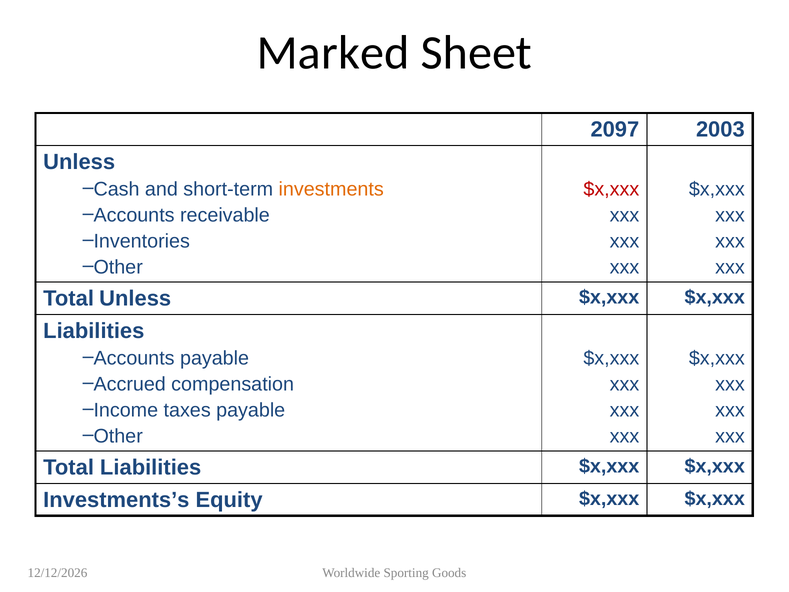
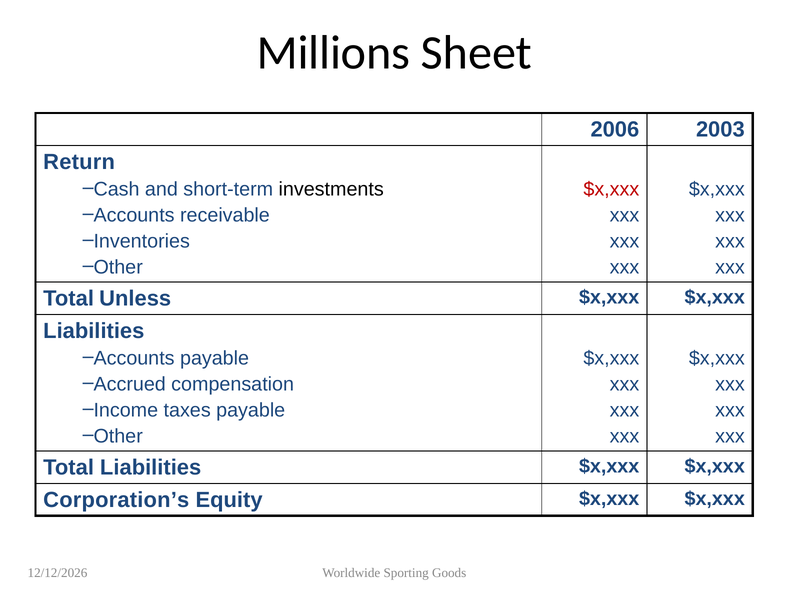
Marked: Marked -> Millions (333, 53)
2097: 2097 -> 2006 (615, 130)
Unless: Unless -> Return (79, 162)
investments colour: orange -> black (331, 189)
Investments’s: Investments’s -> Corporation’s (116, 500)
